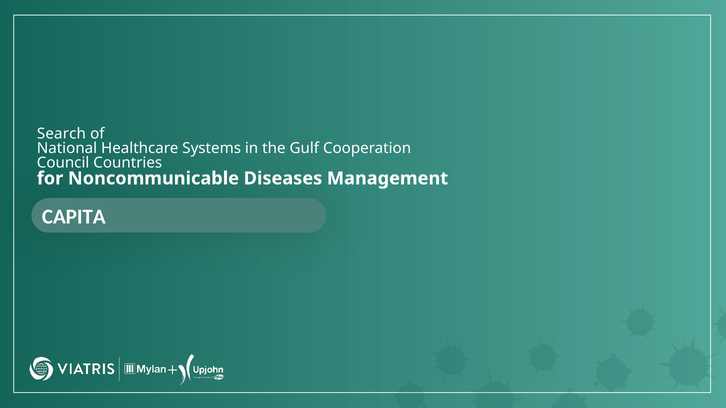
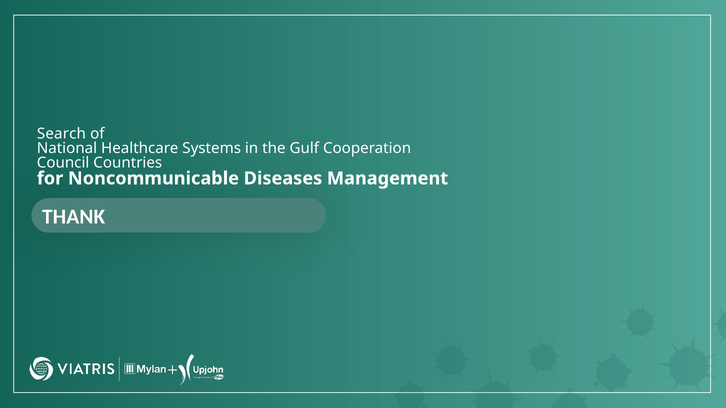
CAPITA: CAPITA -> THANK (74, 217)
